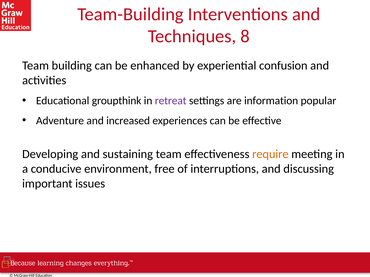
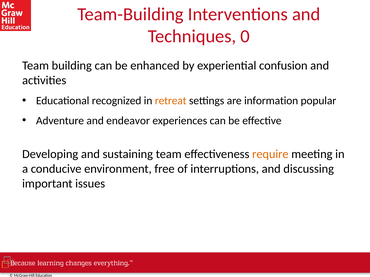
8: 8 -> 0 (245, 36)
groupthink: groupthink -> recognized (117, 101)
retreat colour: purple -> orange (171, 101)
increased: increased -> endeavor (128, 121)
